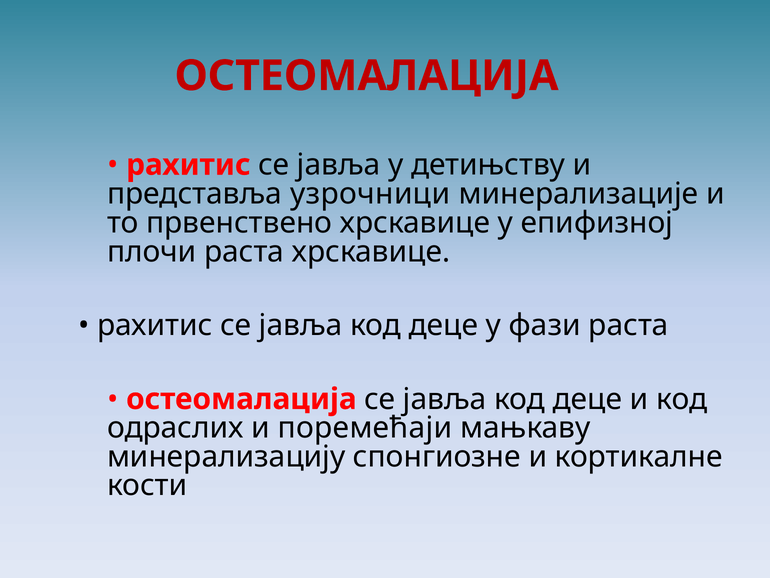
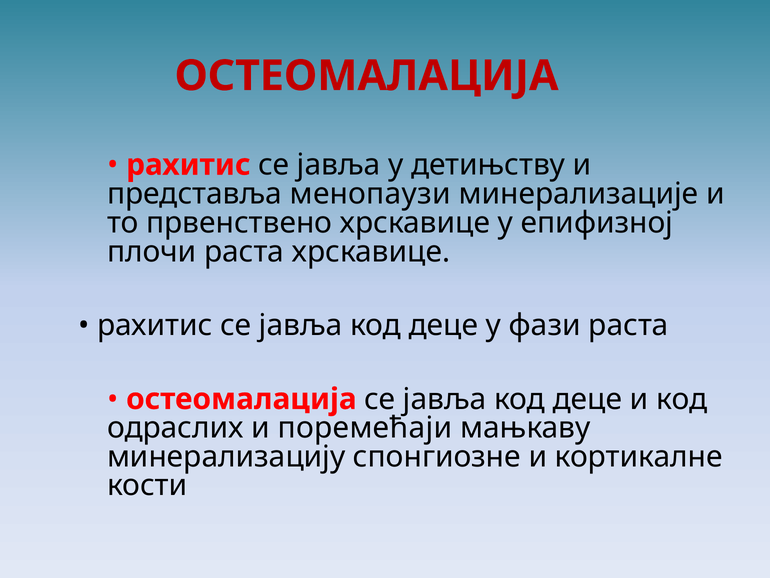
узрочници: узрочници -> менопаузи (370, 194)
